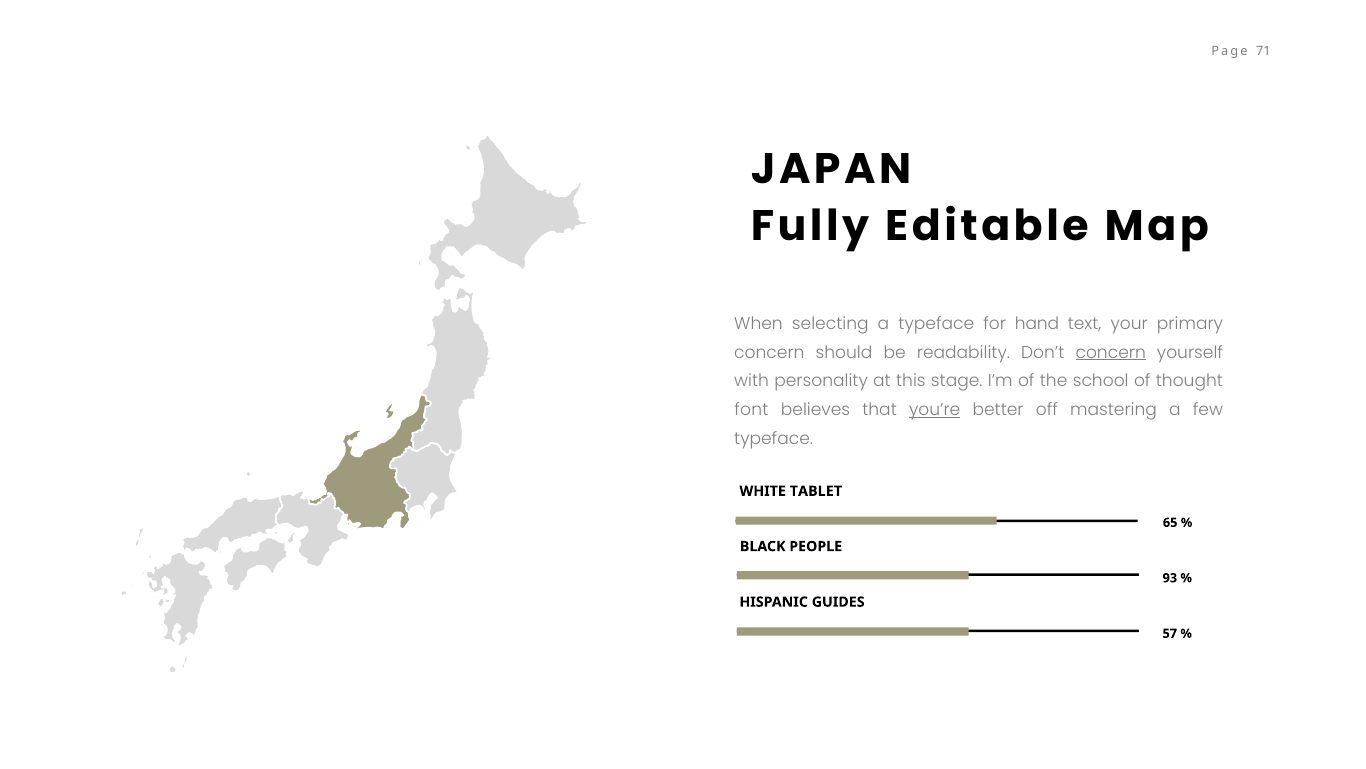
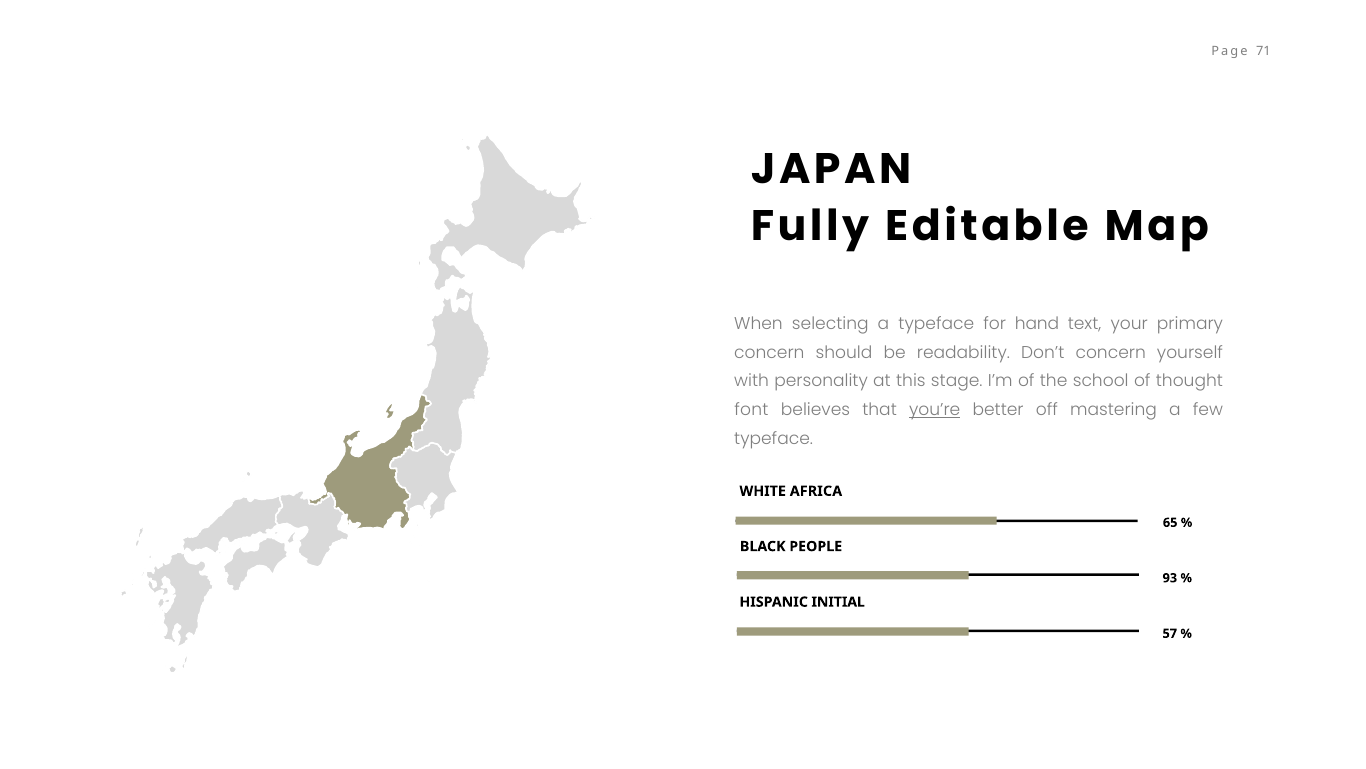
concern underline: present -> none (1111, 352)
TABLET: TABLET -> AFRICA (816, 491)
GUIDES: GUIDES -> INITIAL (838, 602)
